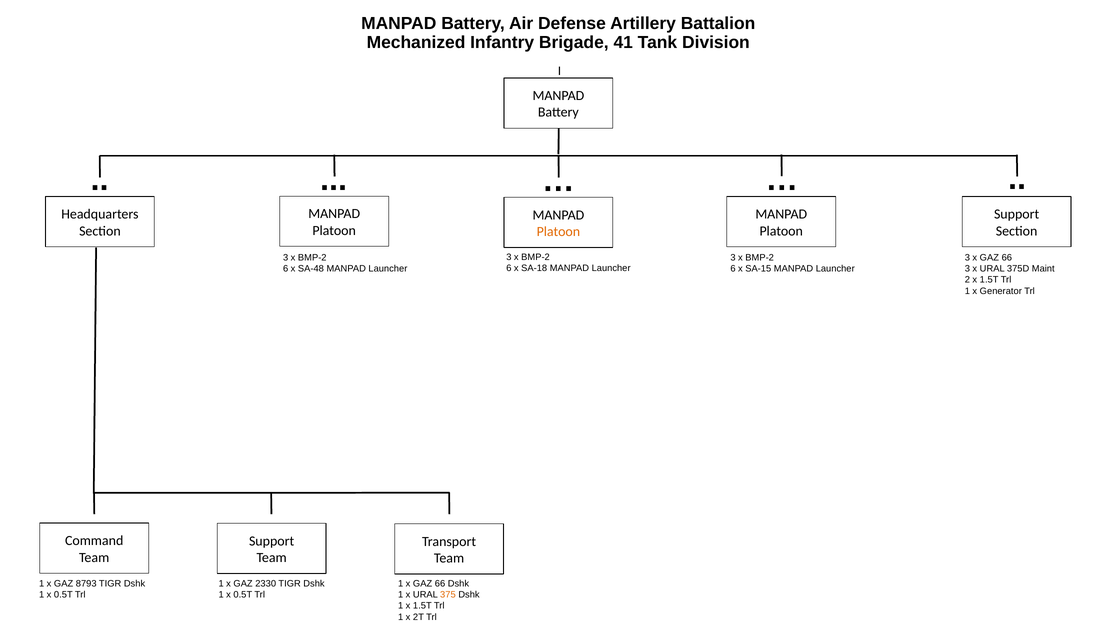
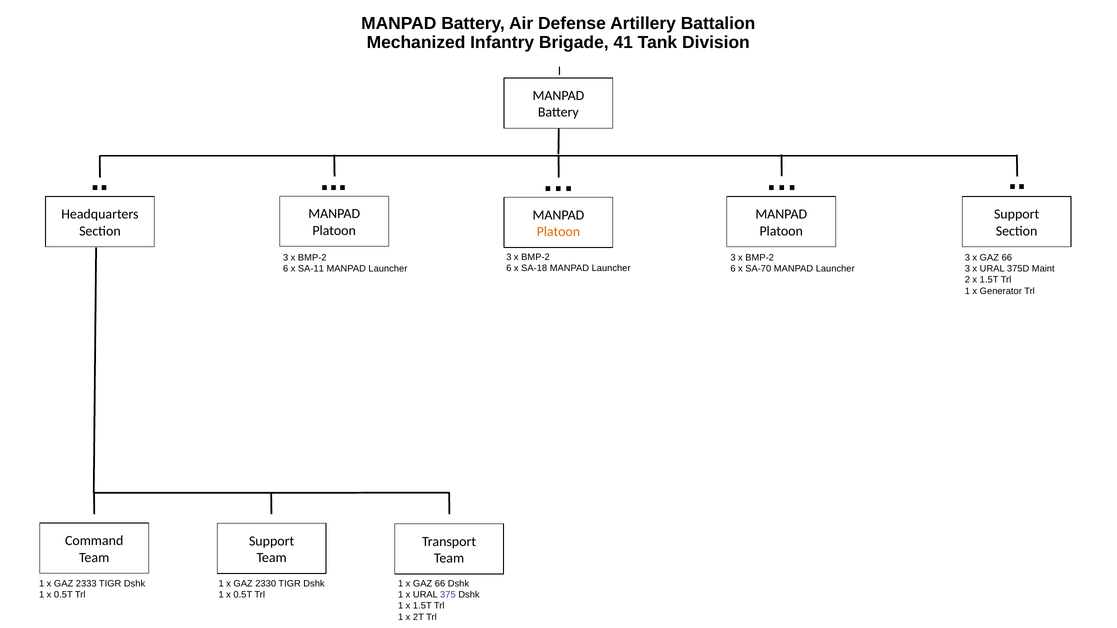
SA-48: SA-48 -> SA-11 (311, 269)
SA-15: SA-15 -> SA-70 (758, 269)
8793: 8793 -> 2333 (86, 584)
375 colour: orange -> purple (448, 595)
